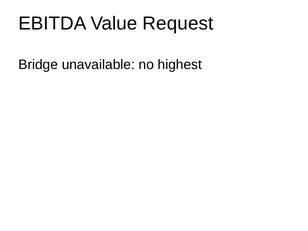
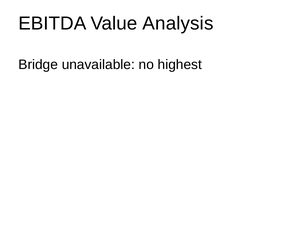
Request: Request -> Analysis (178, 23)
